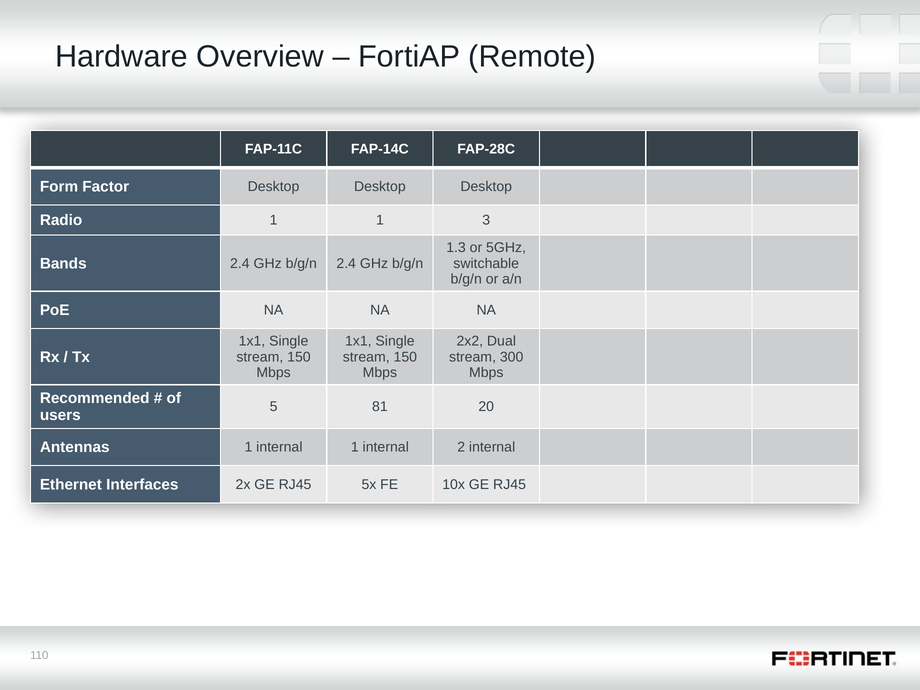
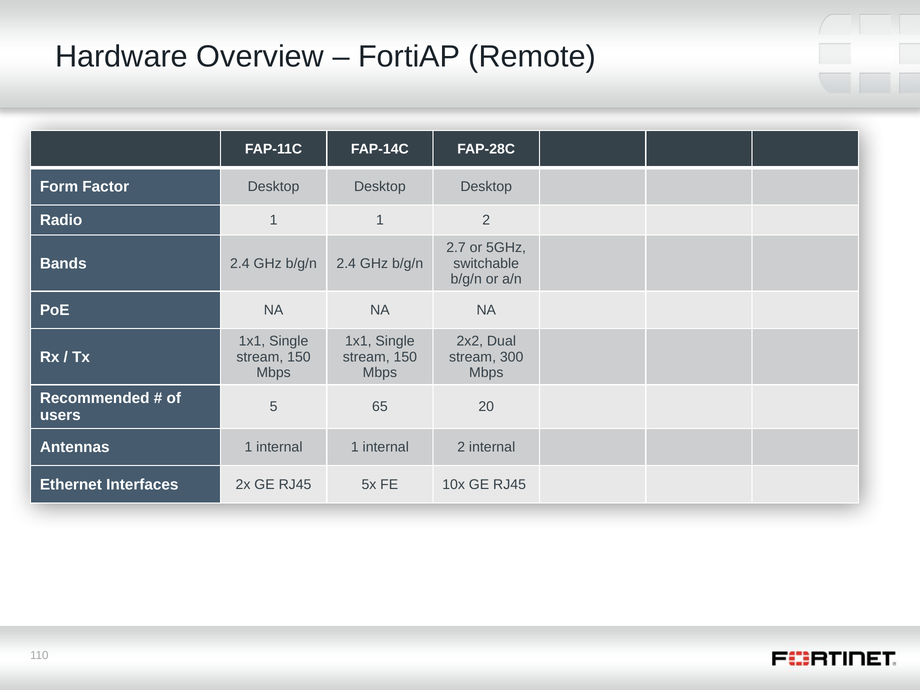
1 3: 3 -> 2 (486, 220)
1.3: 1.3 -> 2.7 (456, 248)
81: 81 -> 65 (380, 407)
